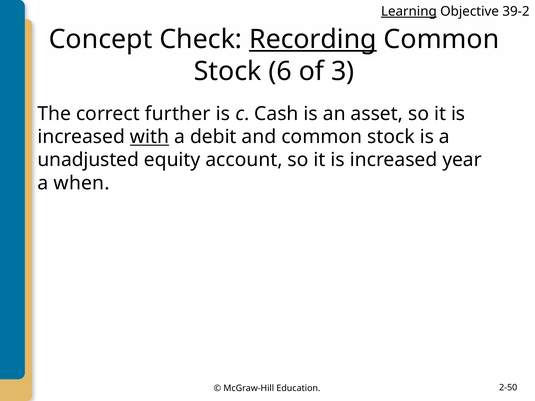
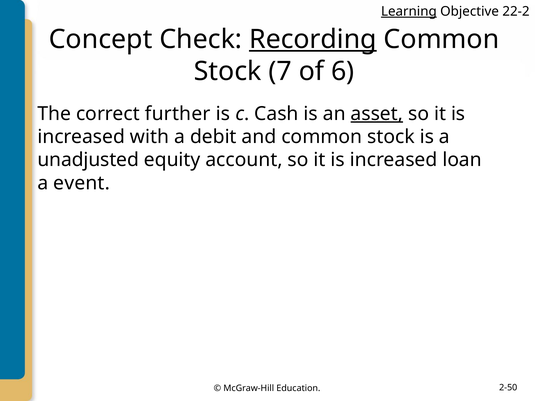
39-2: 39-2 -> 22-2 (516, 11)
6: 6 -> 7 (280, 71)
3: 3 -> 6 (343, 71)
asset underline: none -> present (377, 114)
with underline: present -> none (150, 137)
year: year -> loan (462, 160)
when: when -> event (82, 183)
